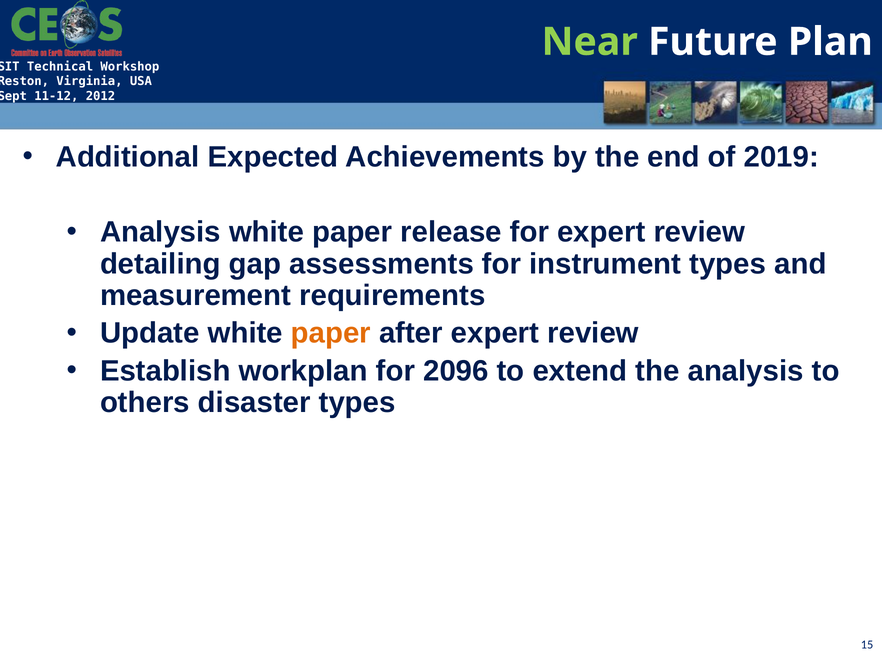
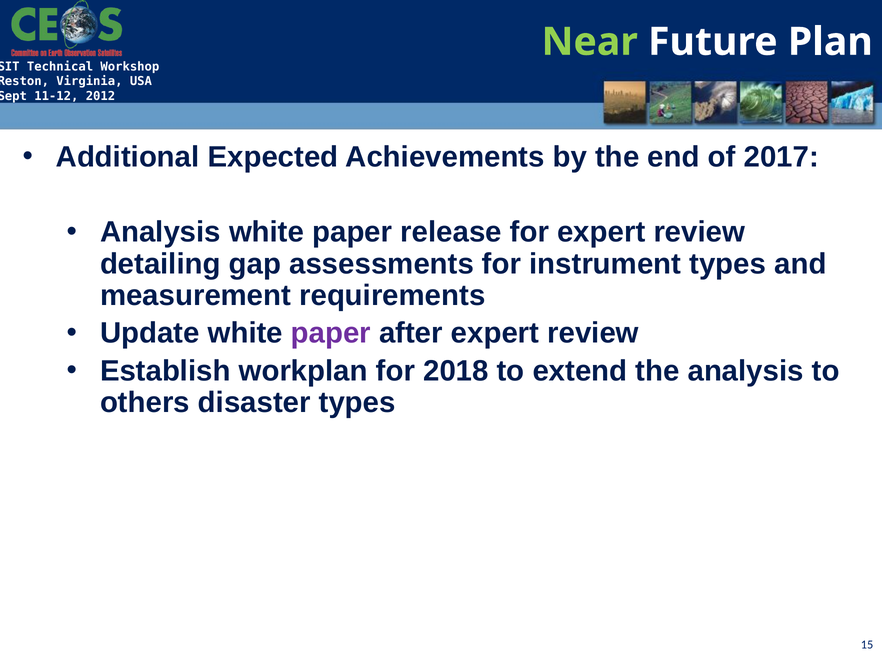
2019: 2019 -> 2017 (781, 157)
paper colour: orange -> purple (331, 333)
2096: 2096 -> 2018 (456, 371)
